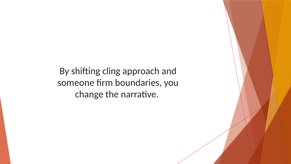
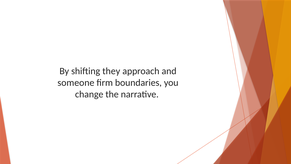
cling: cling -> they (111, 71)
